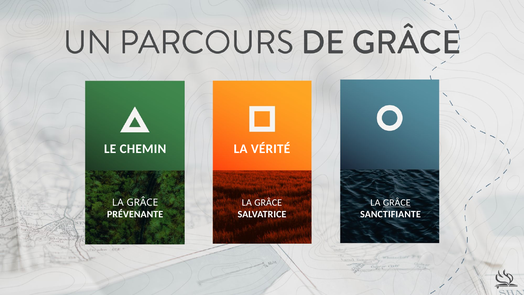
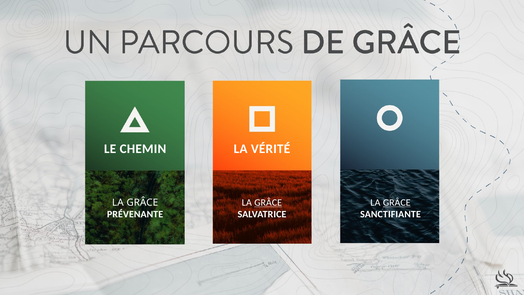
GRÂCE underline: none -> present (268, 202)
